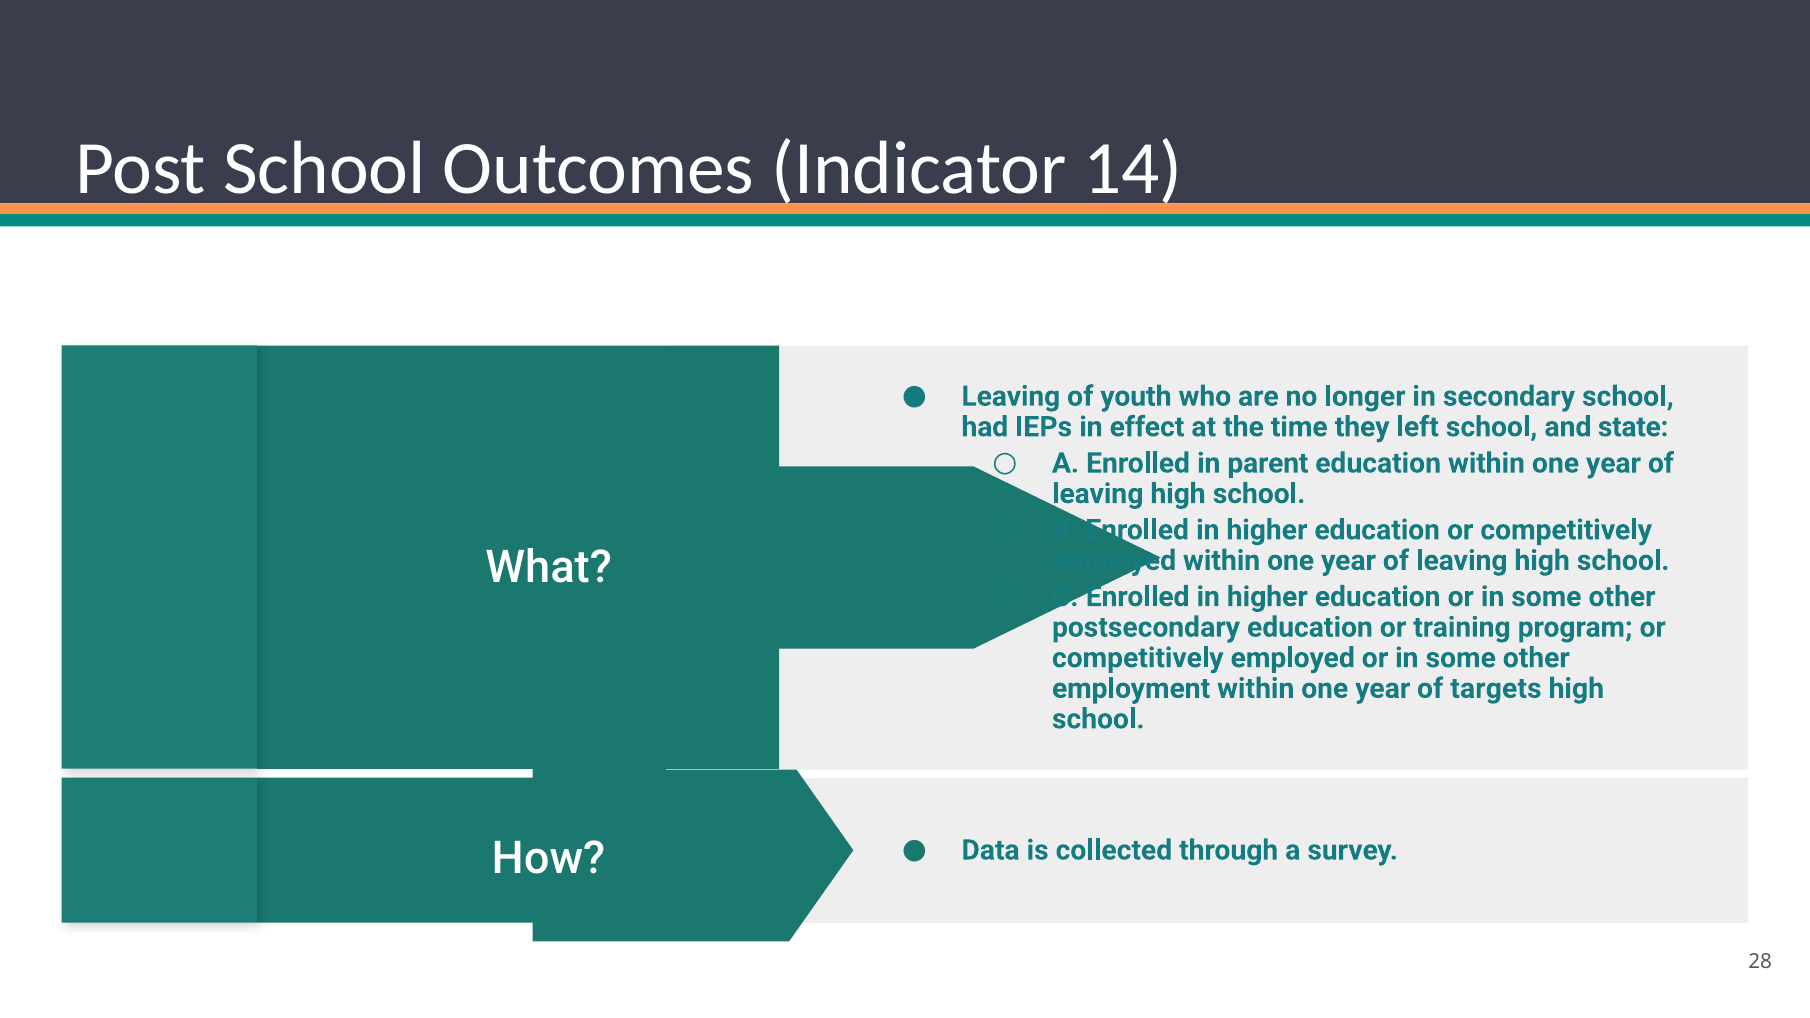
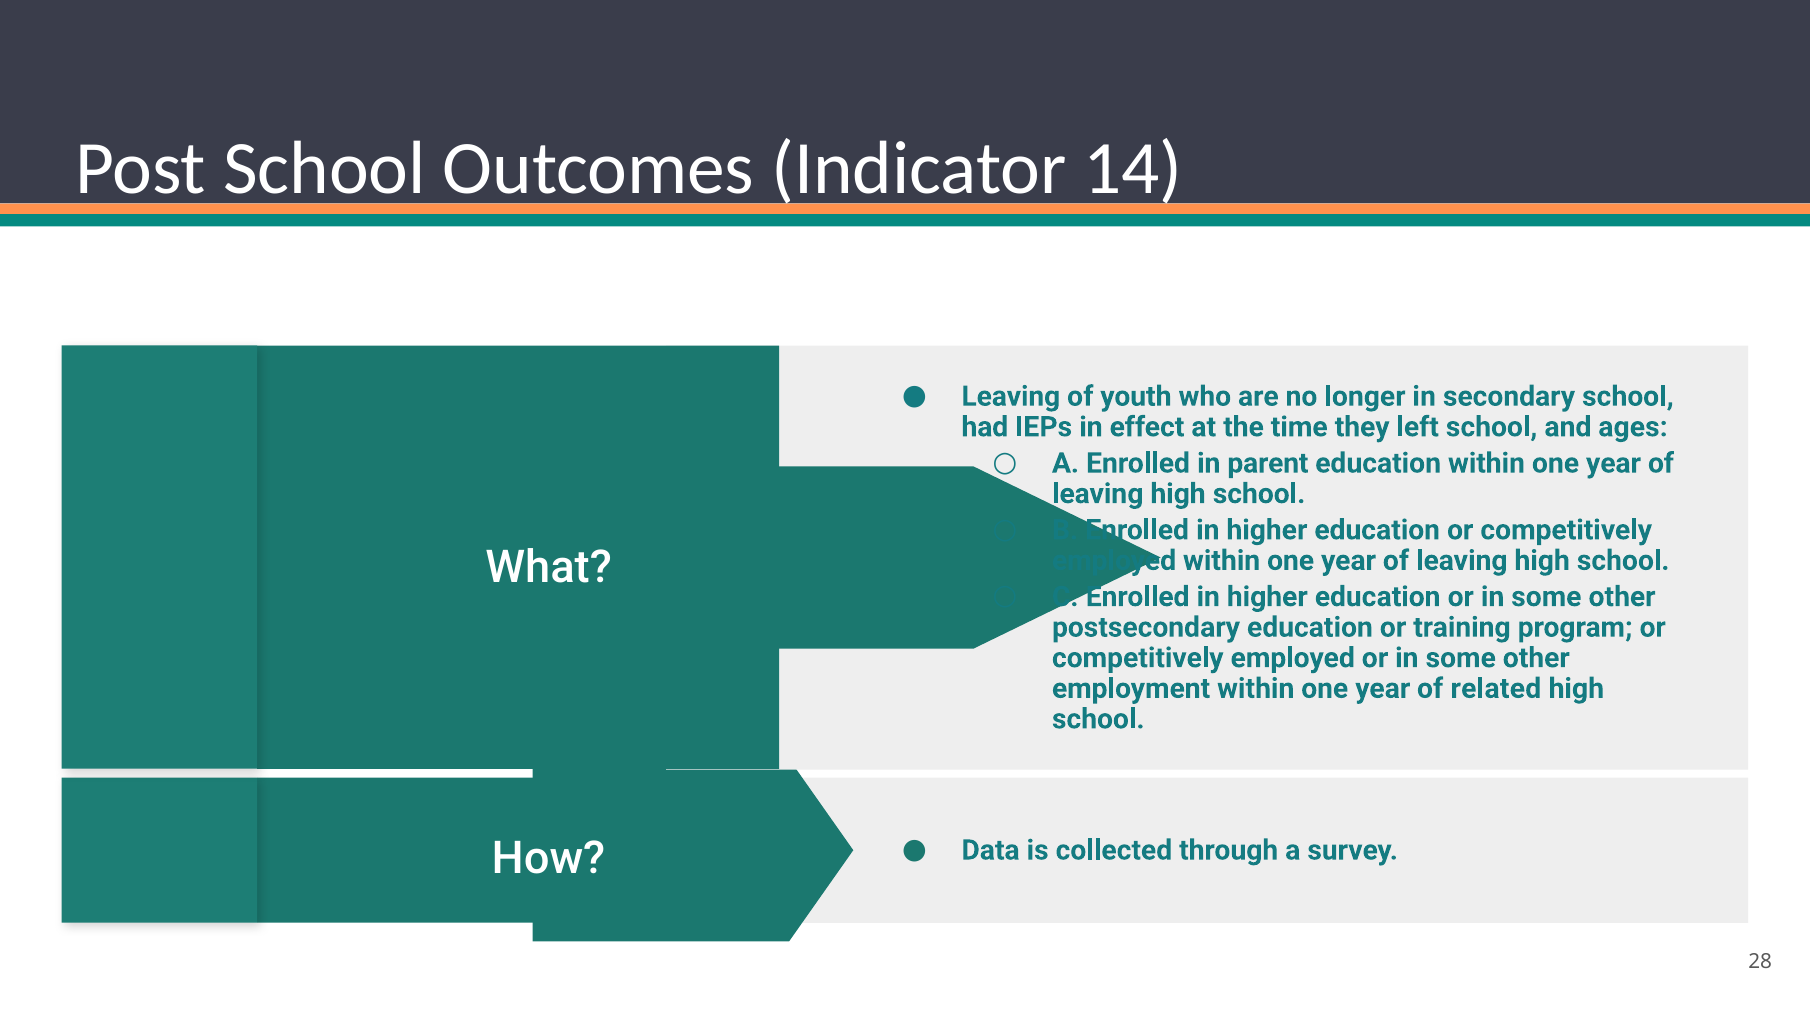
state: state -> ages (1633, 427)
targets: targets -> related (1496, 689)
